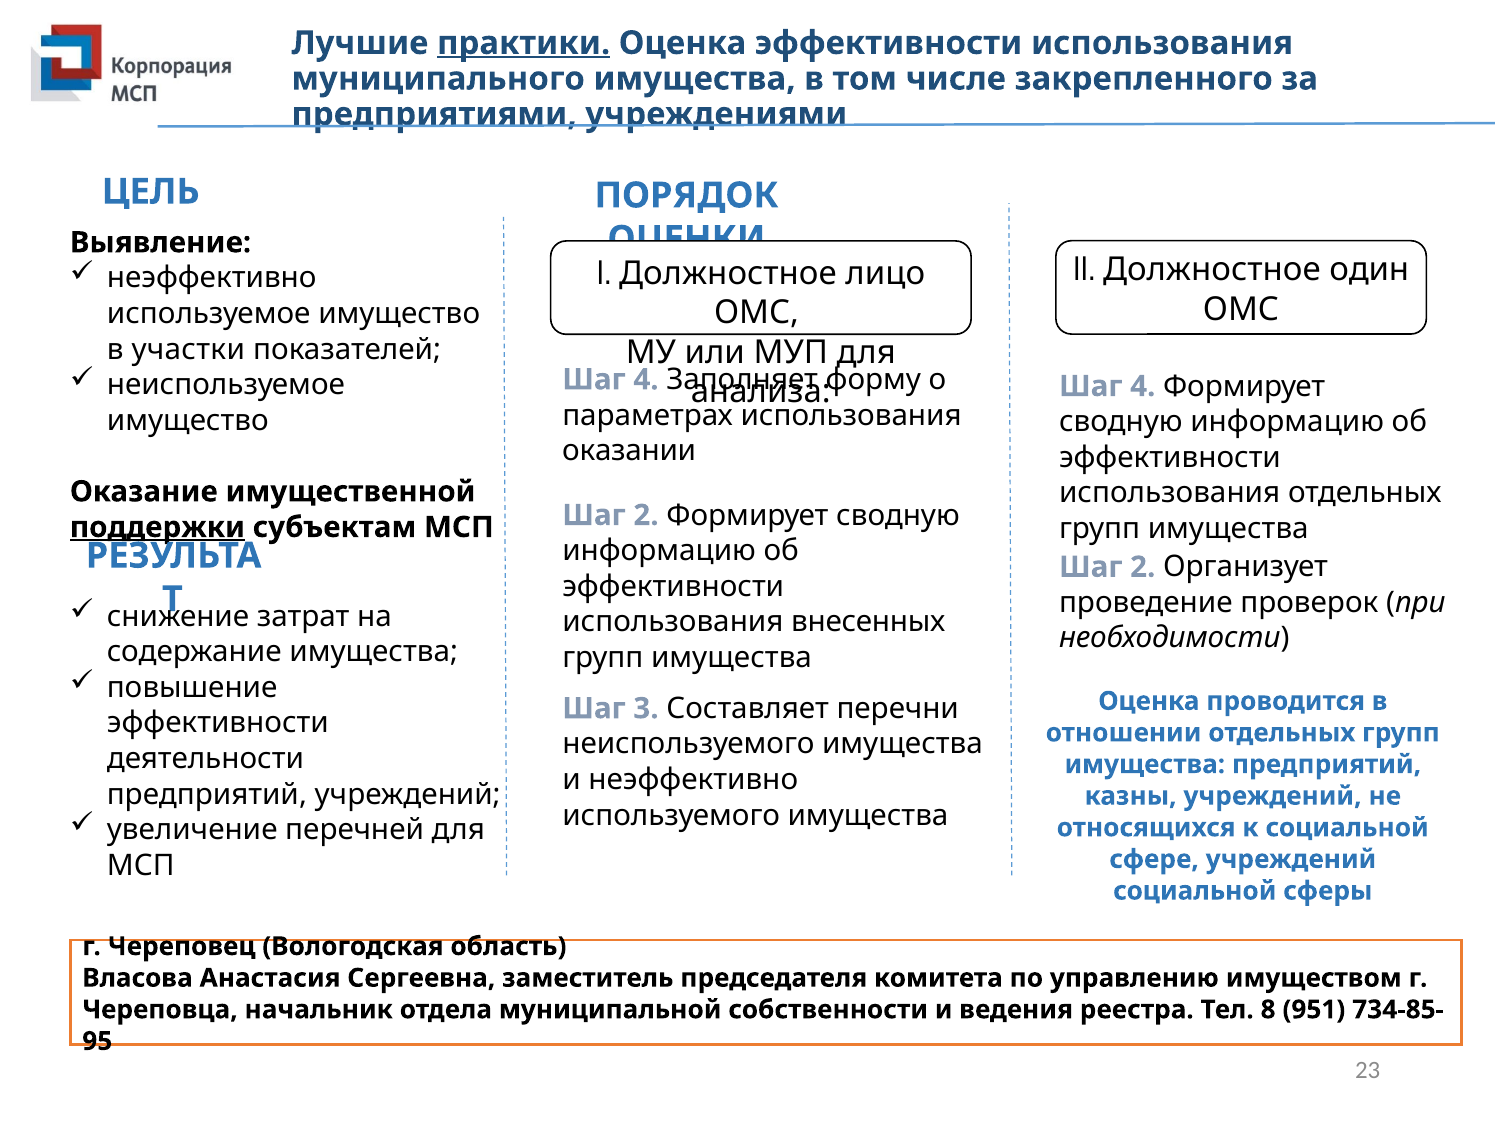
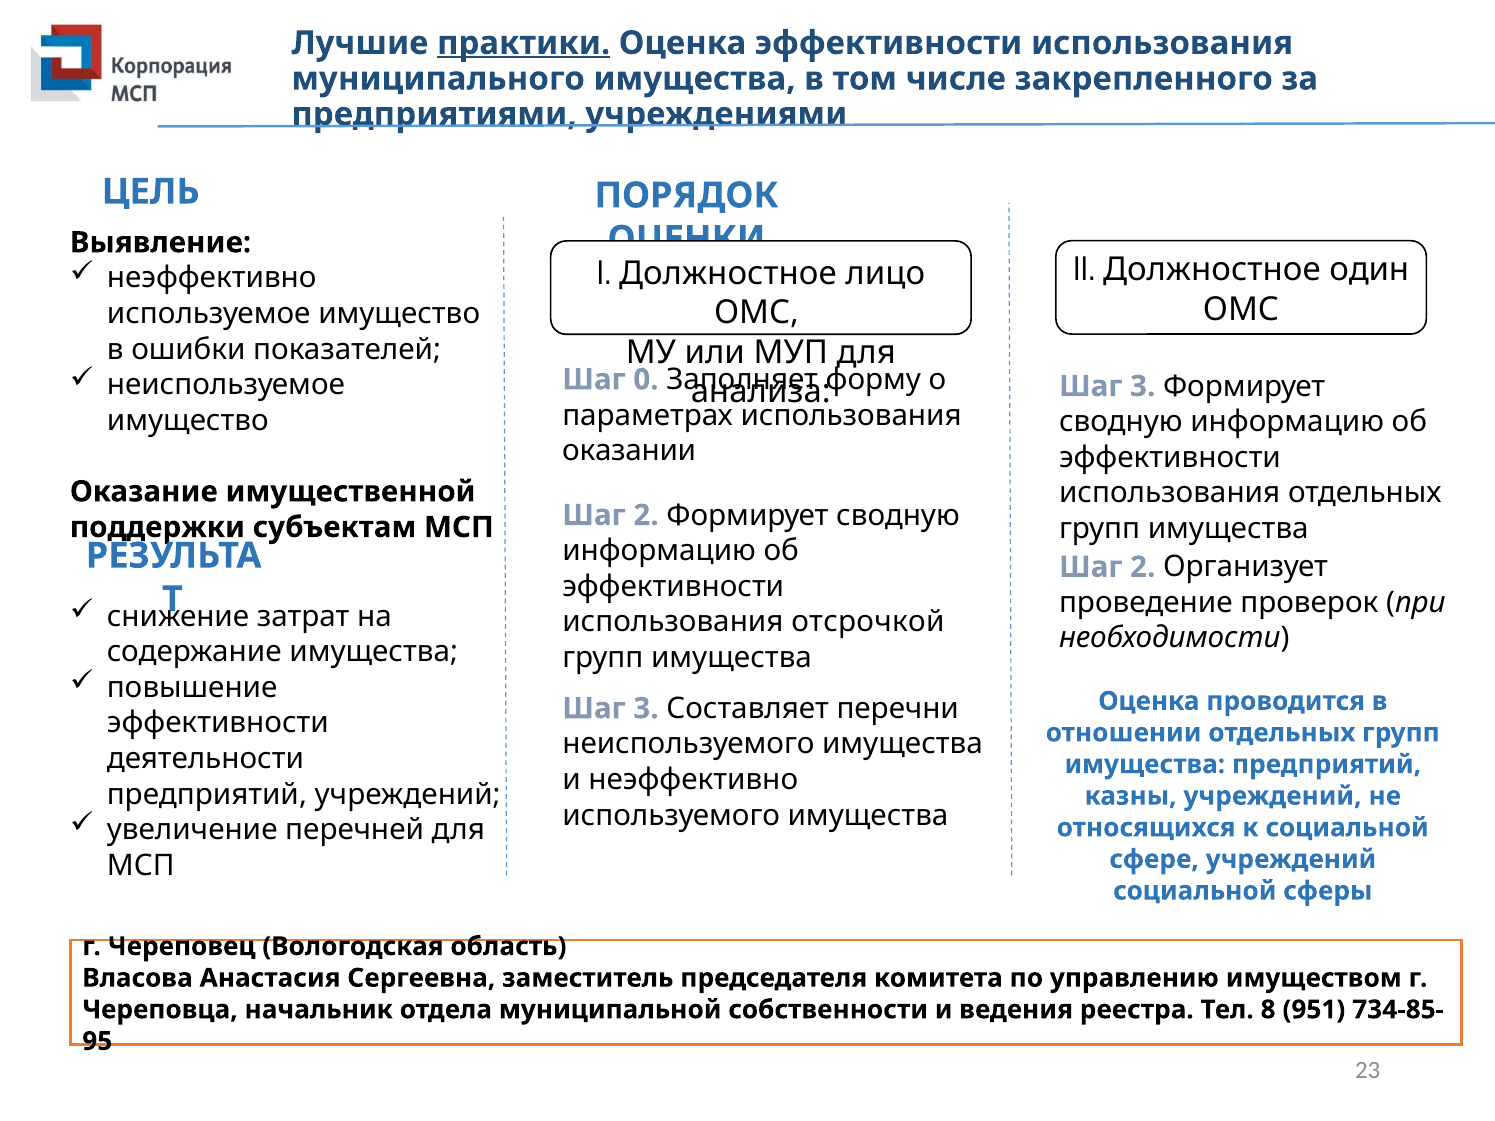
участки: участки -> ошибки (188, 349)
4: 4 -> 0 (646, 380)
4: 4 -> 3 (1143, 386)
поддержки underline: present -> none (157, 527)
внесенных: внесенных -> отсрочкой (868, 622)
